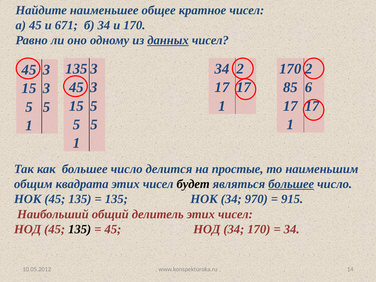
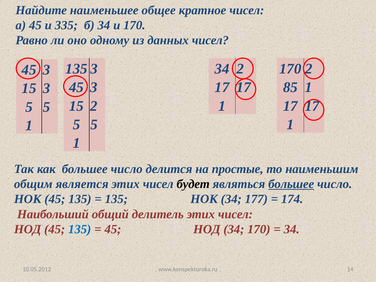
671: 671 -> 335 (66, 25)
данных underline: present -> none (168, 40)
85 6: 6 -> 1 (309, 87)
15 5: 5 -> 2 (94, 106)
квадрата: квадрата -> является (82, 184)
970: 970 -> 177 (256, 199)
915: 915 -> 174 (292, 199)
135 colour: black -> blue (80, 229)
